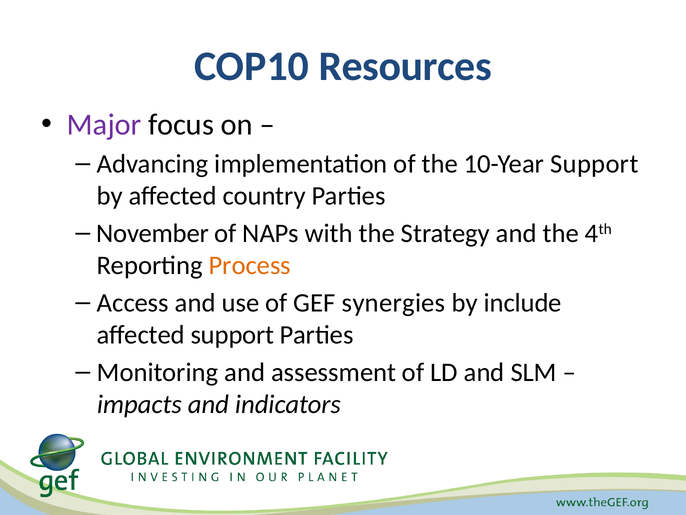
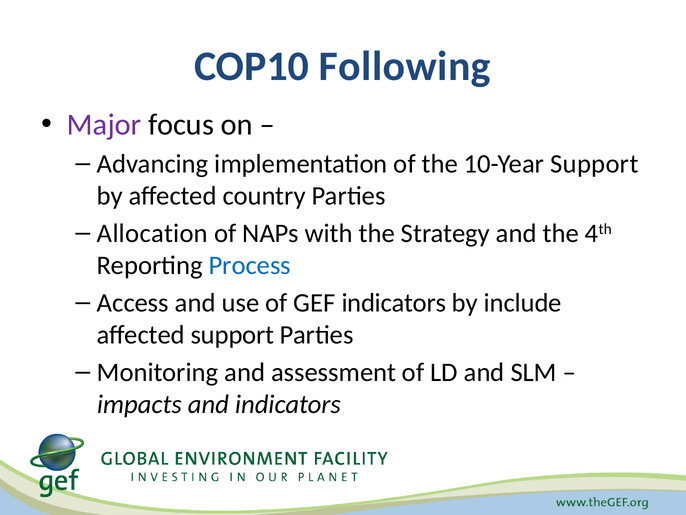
Resources: Resources -> Following (405, 66)
November: November -> Allocation (152, 233)
Process colour: orange -> blue (250, 265)
GEF synergies: synergies -> indicators (394, 303)
